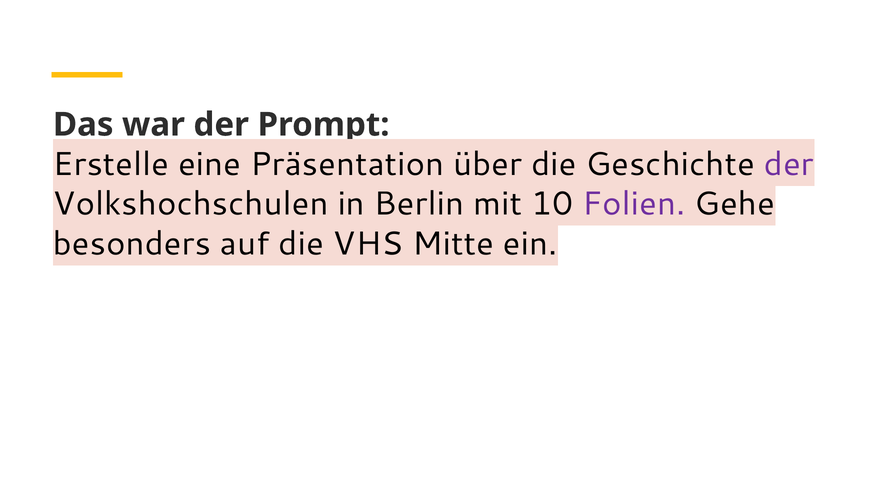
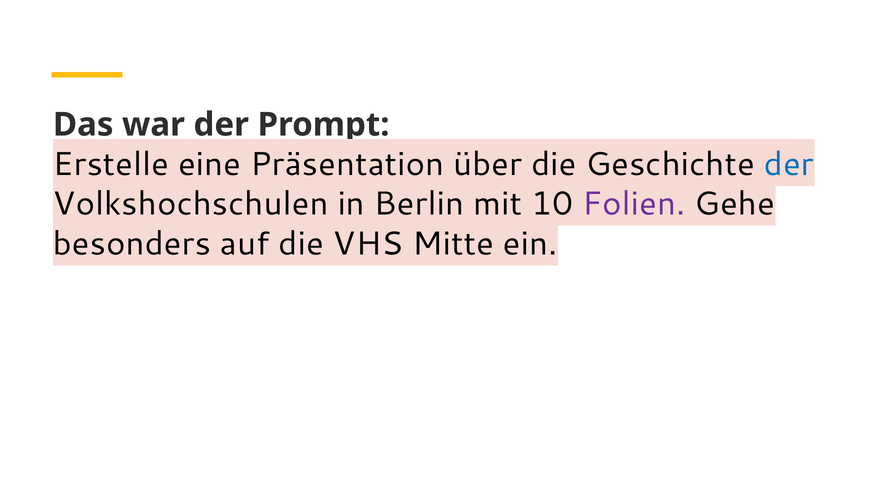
der colour: purple -> blue (789, 164)
